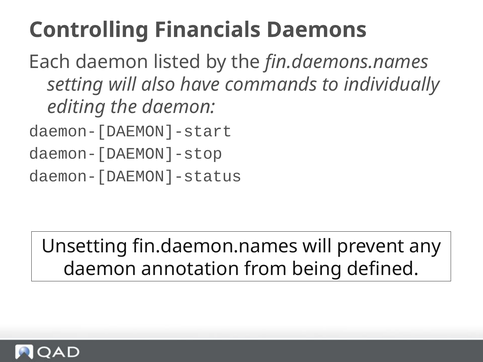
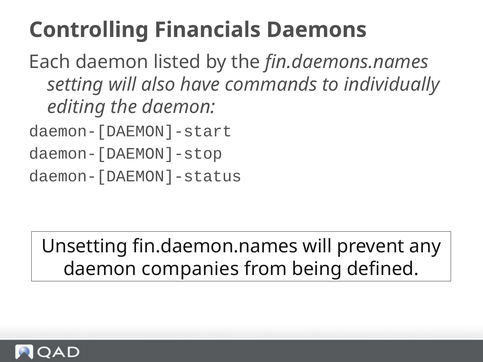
annotation: annotation -> companies (190, 269)
